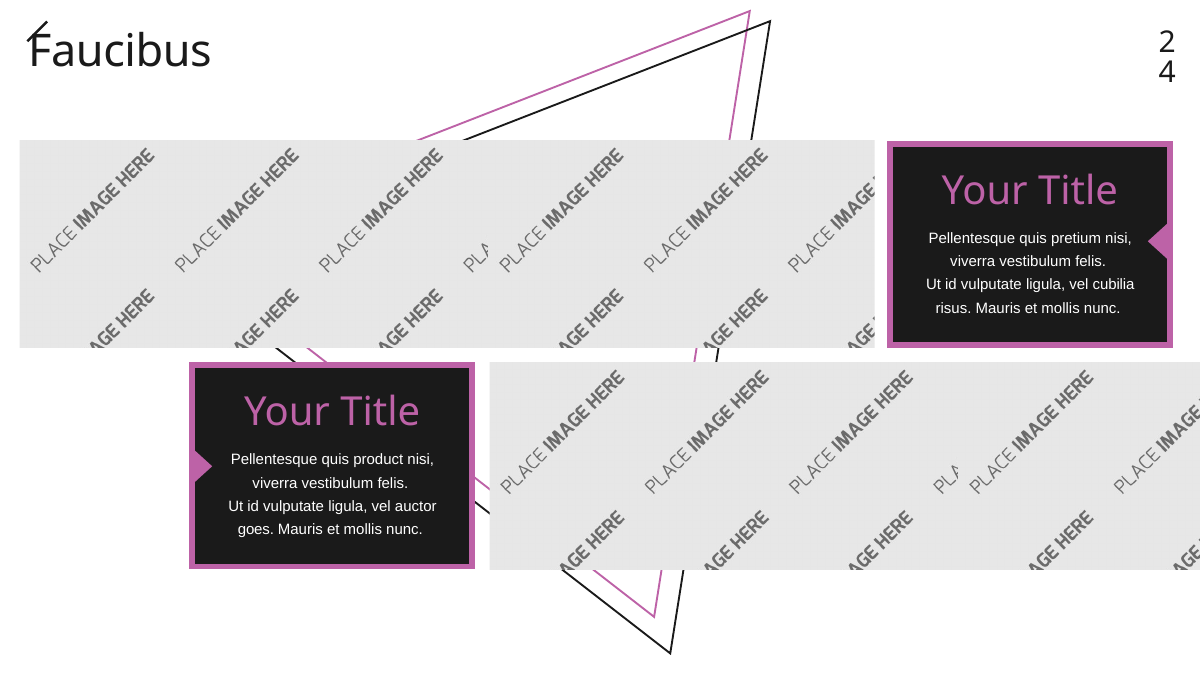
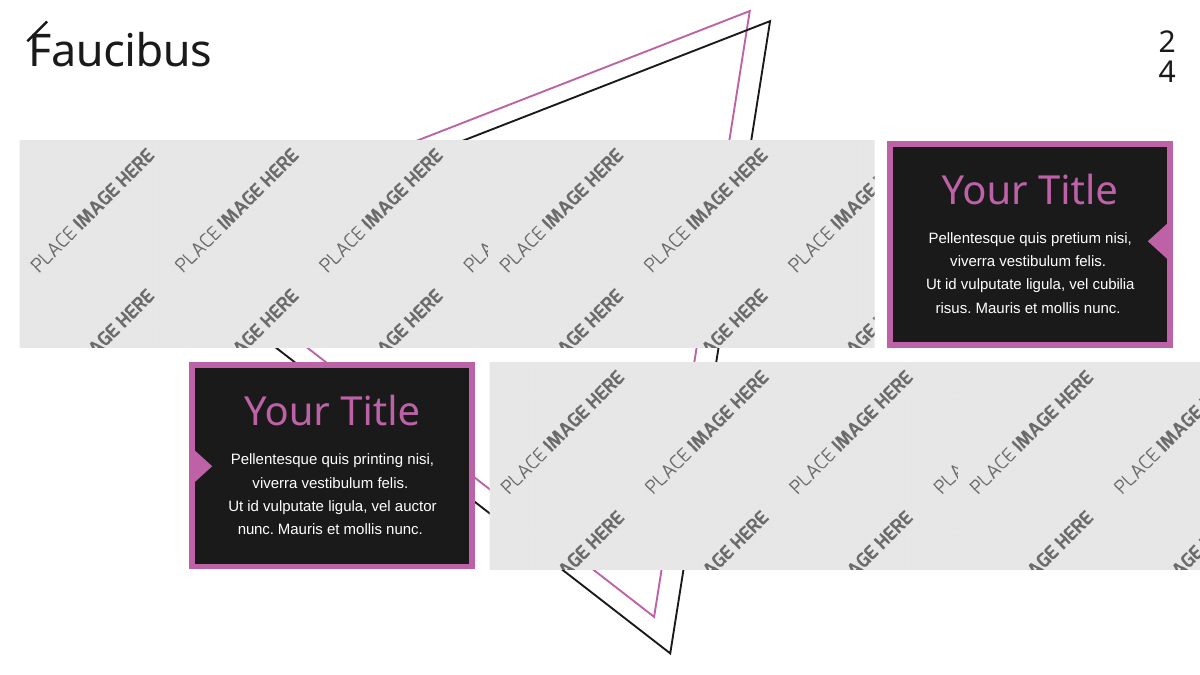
product: product -> printing (378, 460)
goes: goes -> nunc (256, 530)
